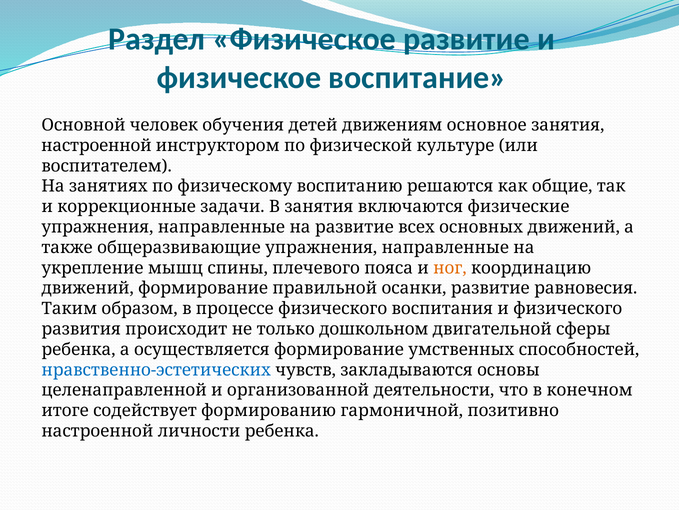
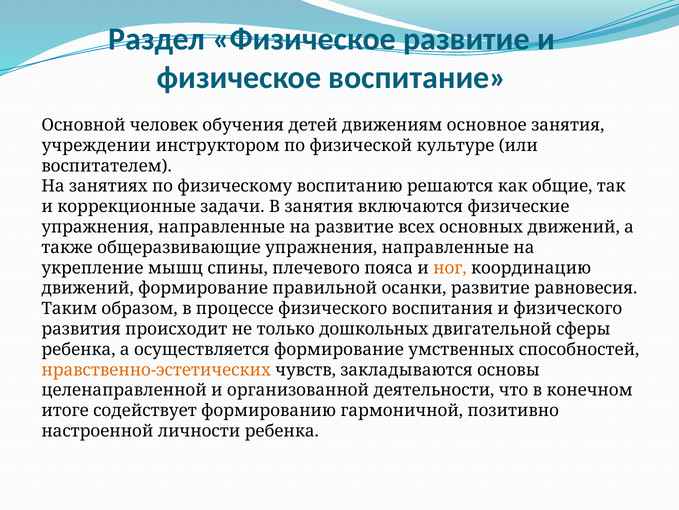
настроенной: настроенной -> учреждении (96, 145)
дошкольном: дошкольном -> дошкольных (374, 329)
нравственно-эстетических colour: blue -> orange (156, 369)
